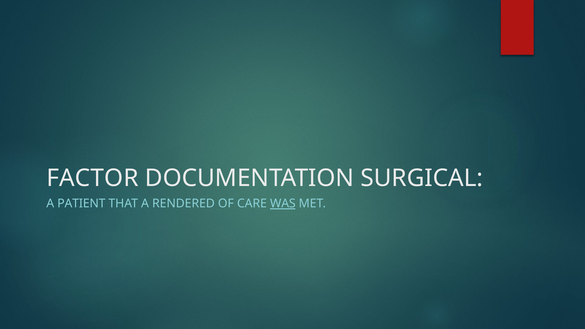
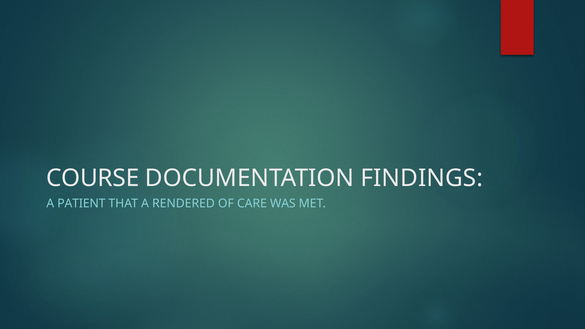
FACTOR: FACTOR -> COURSE (93, 178)
SURGICAL: SURGICAL -> FINDINGS (422, 178)
WAS underline: present -> none (283, 204)
